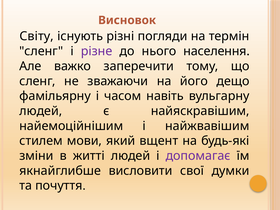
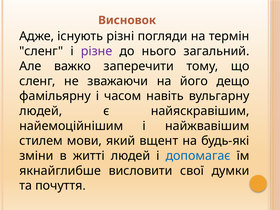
Світу: Світу -> Адже (37, 36)
населення: населення -> загальний (217, 51)
допомагає colour: purple -> blue (198, 156)
